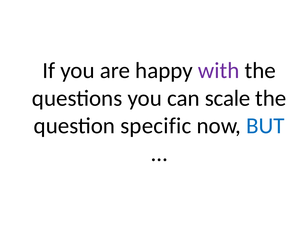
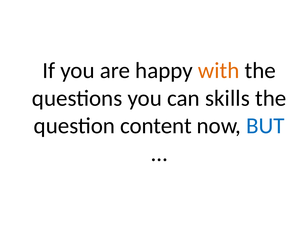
with colour: purple -> orange (219, 71)
scale: scale -> skills (227, 98)
specific: specific -> content (156, 126)
